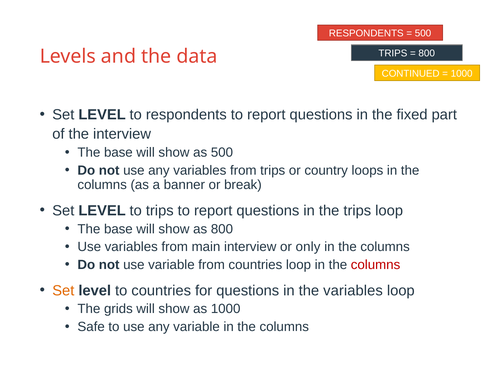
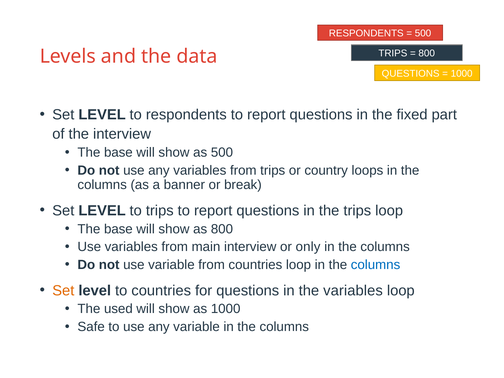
CONTINUED: CONTINUED -> QUESTIONS (411, 73)
columns colour: red -> blue (376, 265)
grids: grids -> used (118, 309)
